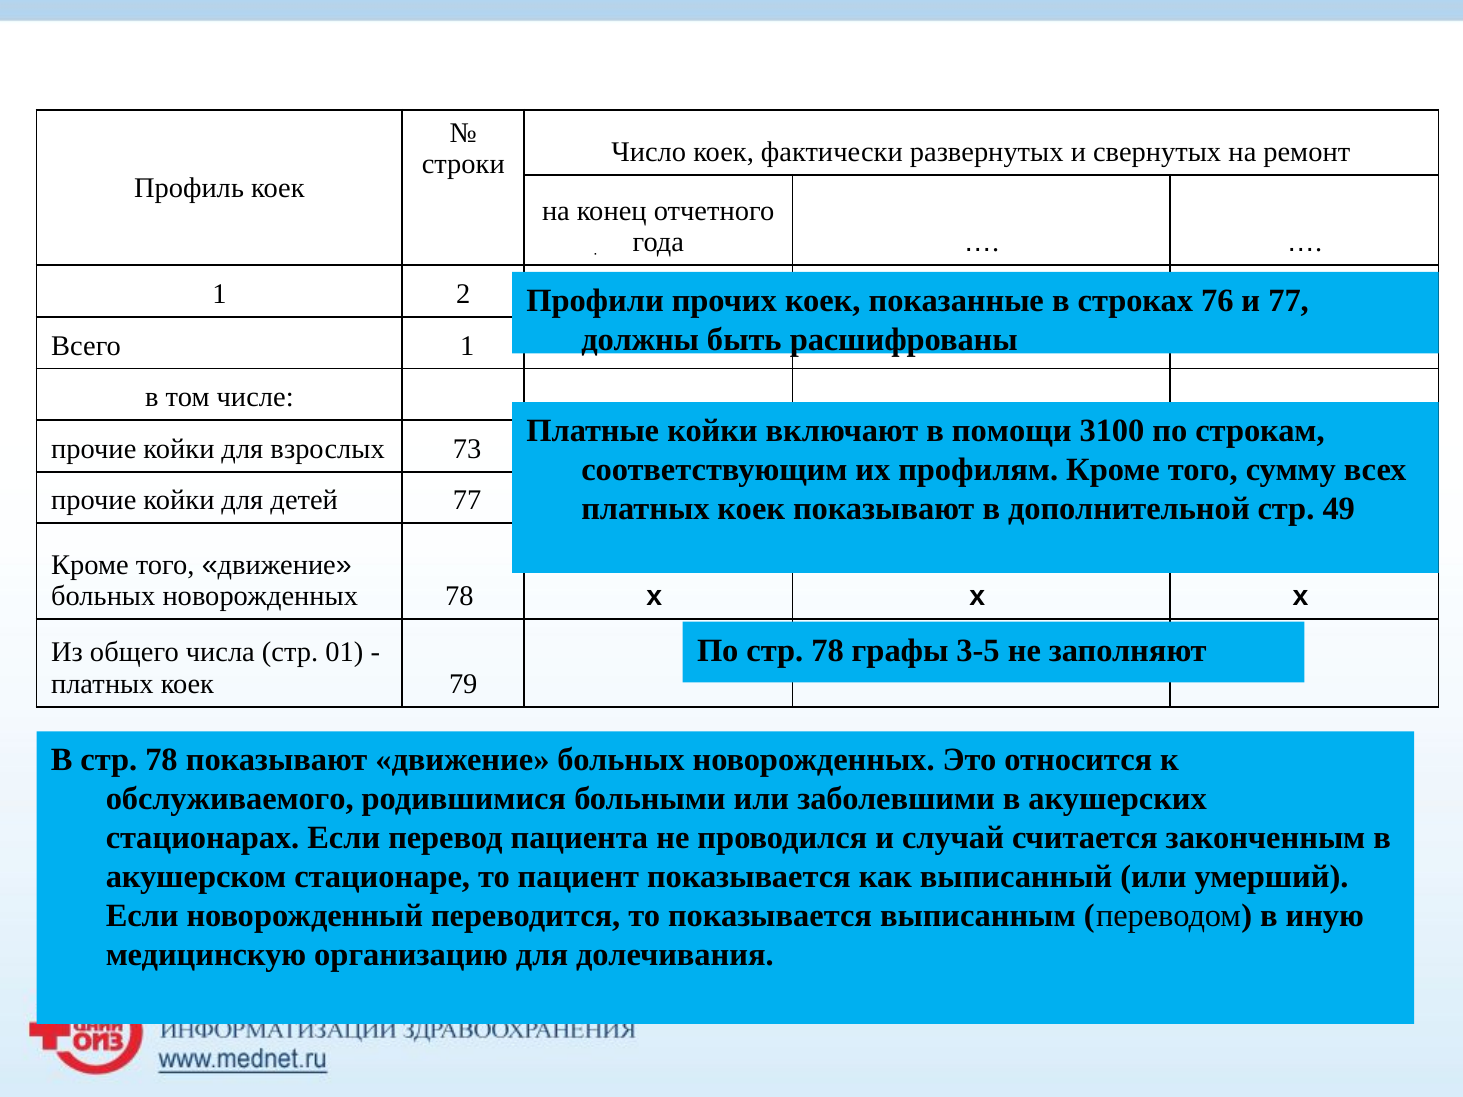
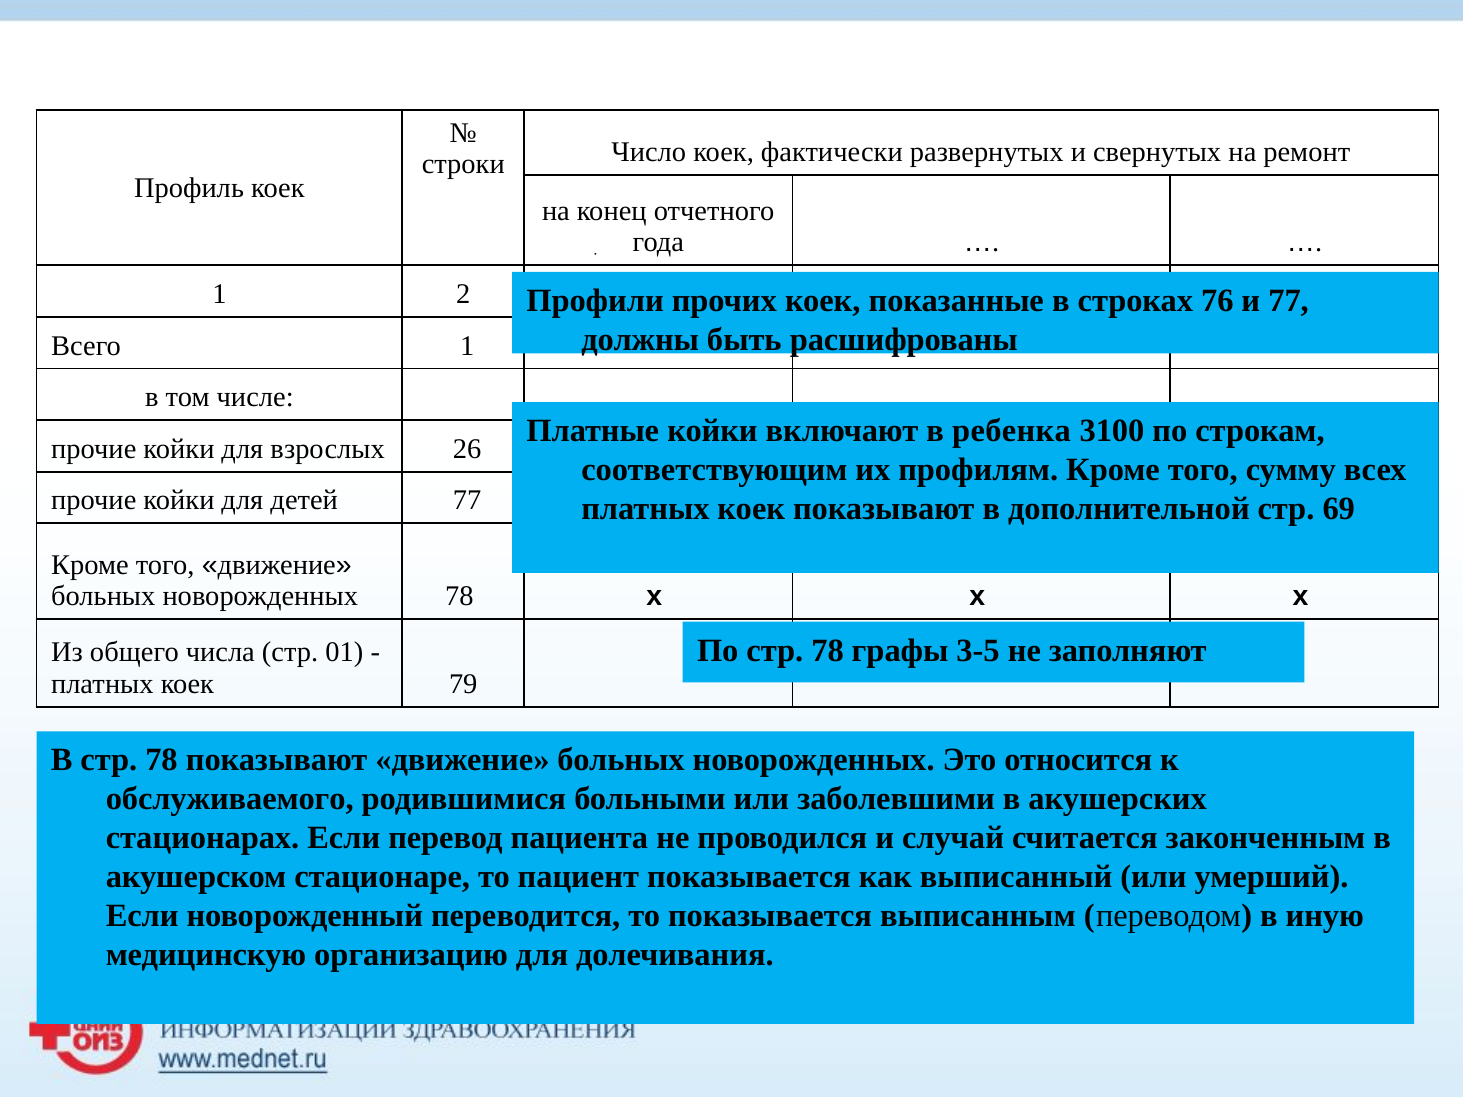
помощи: помощи -> ребенка (1012, 431)
73: 73 -> 26 (467, 449)
49: 49 -> 69 (1339, 509)
